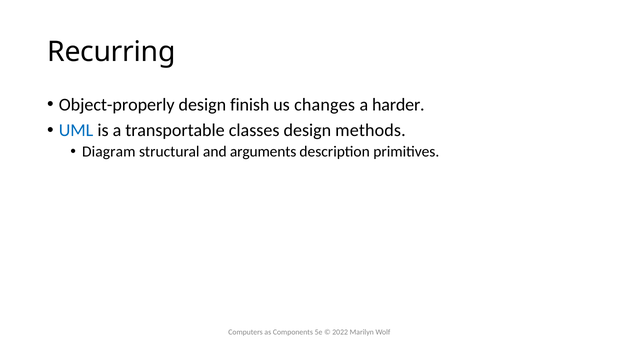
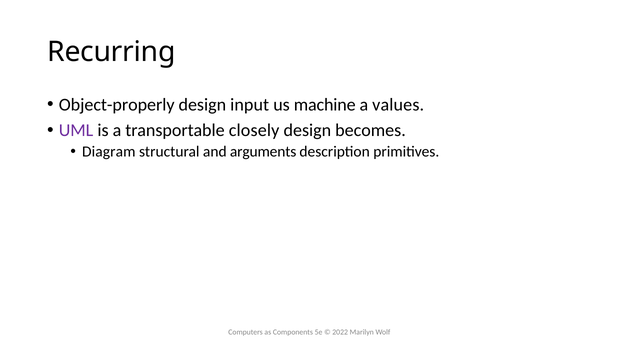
finish: finish -> input (250, 105)
changes: changes -> machine (325, 105)
harder: harder -> values (398, 105)
UML colour: blue -> purple (76, 131)
classes: classes -> closely (254, 131)
methods: methods -> becomes (371, 131)
